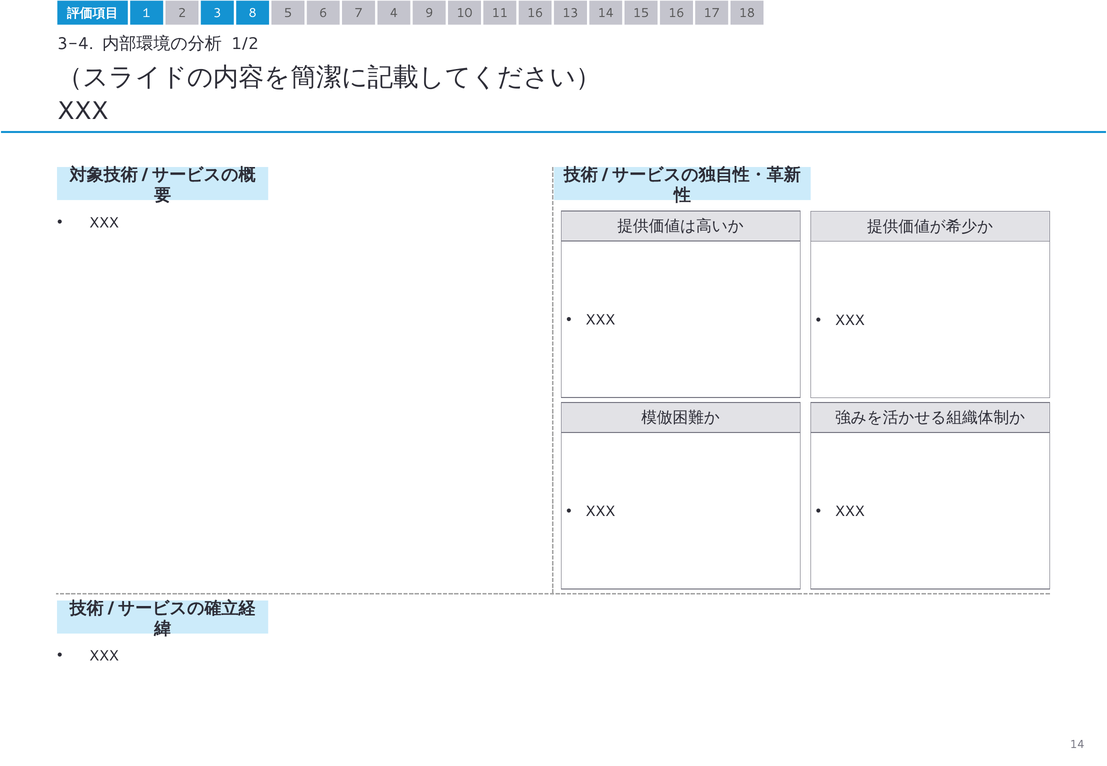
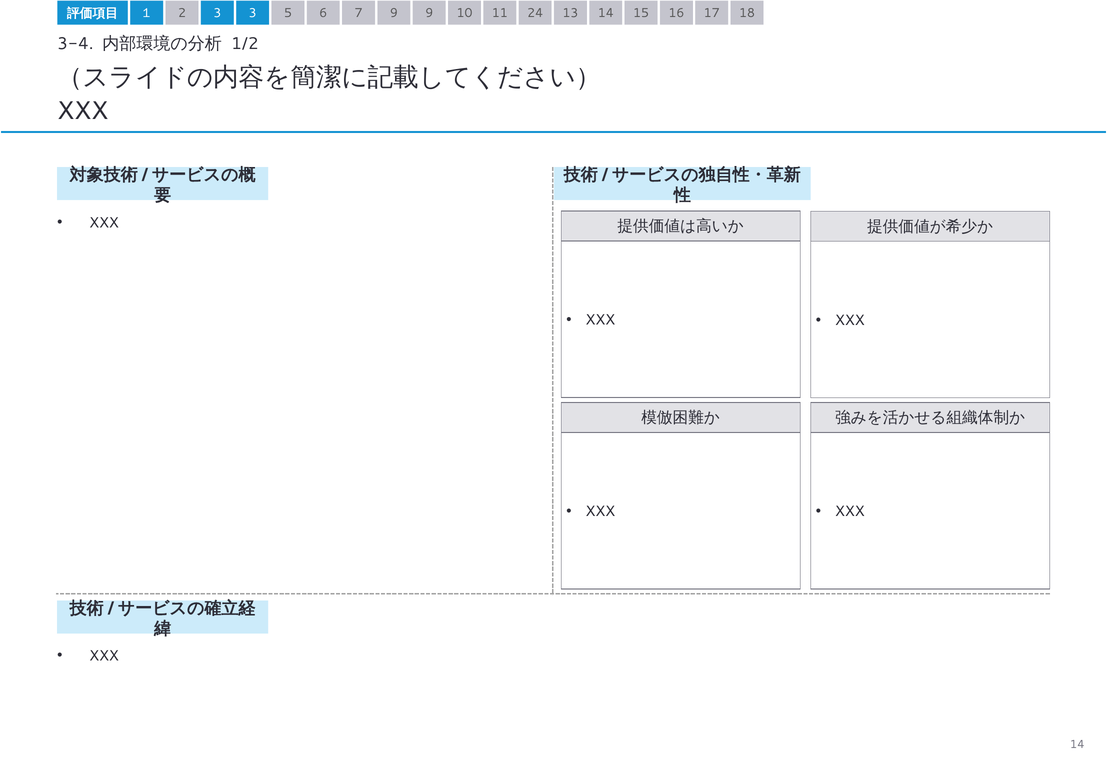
3 8: 8 -> 3 (253, 13)
7 4: 4 -> 9 (394, 13)
11 16: 16 -> 24 (535, 13)
